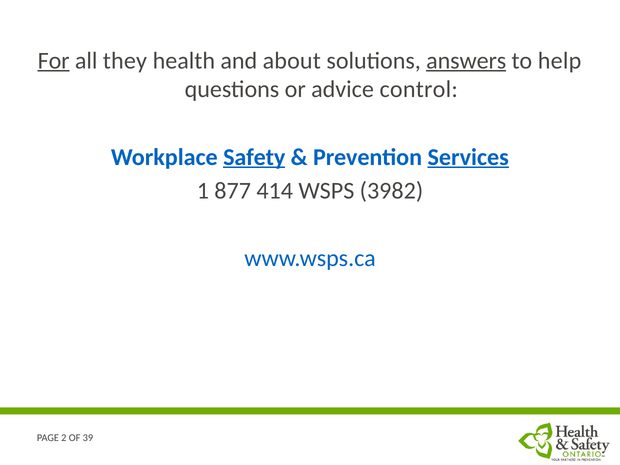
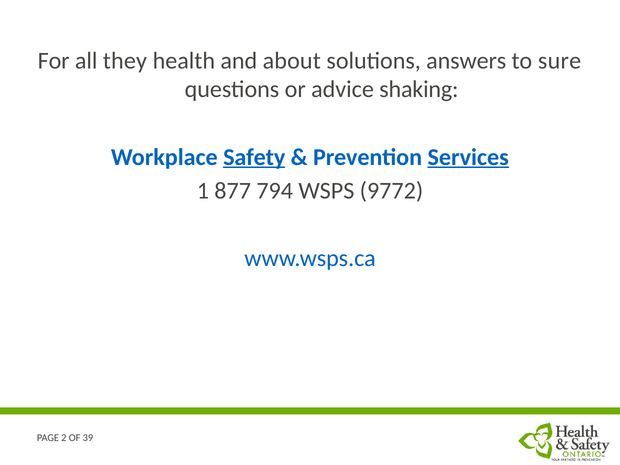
For underline: present -> none (54, 61)
answers underline: present -> none (466, 61)
help: help -> sure (560, 61)
control: control -> shaking (419, 90)
414: 414 -> 794 (275, 191)
3982: 3982 -> 9772 (391, 191)
